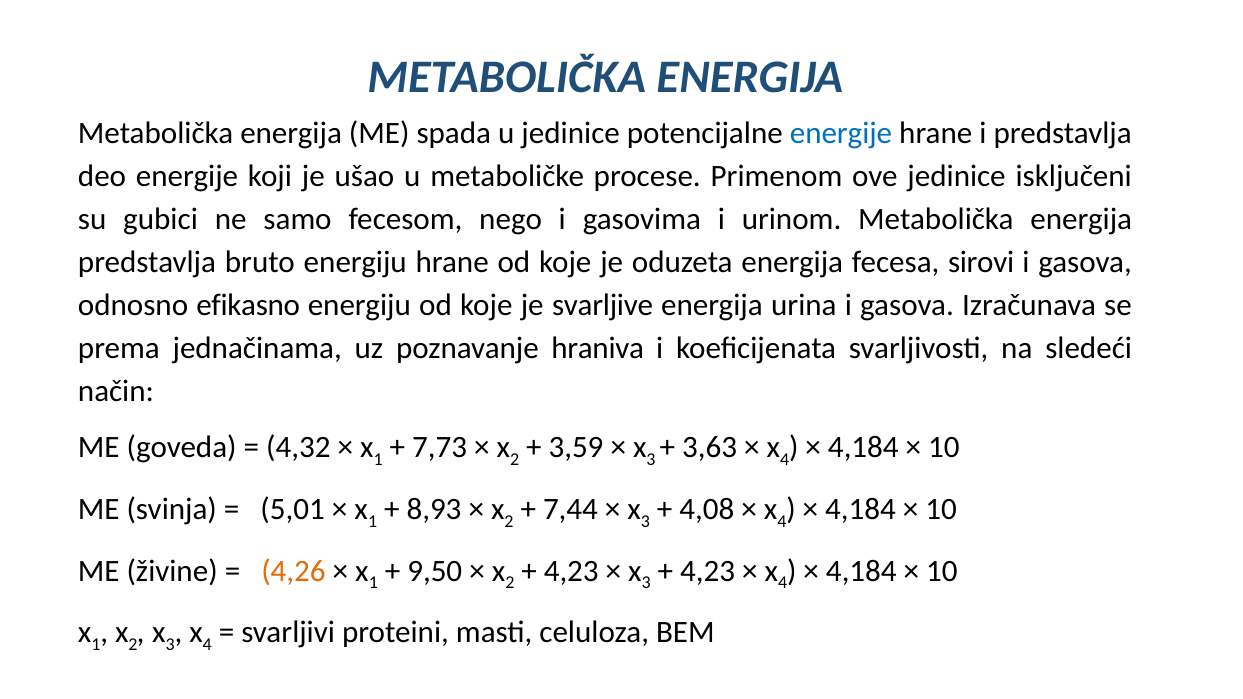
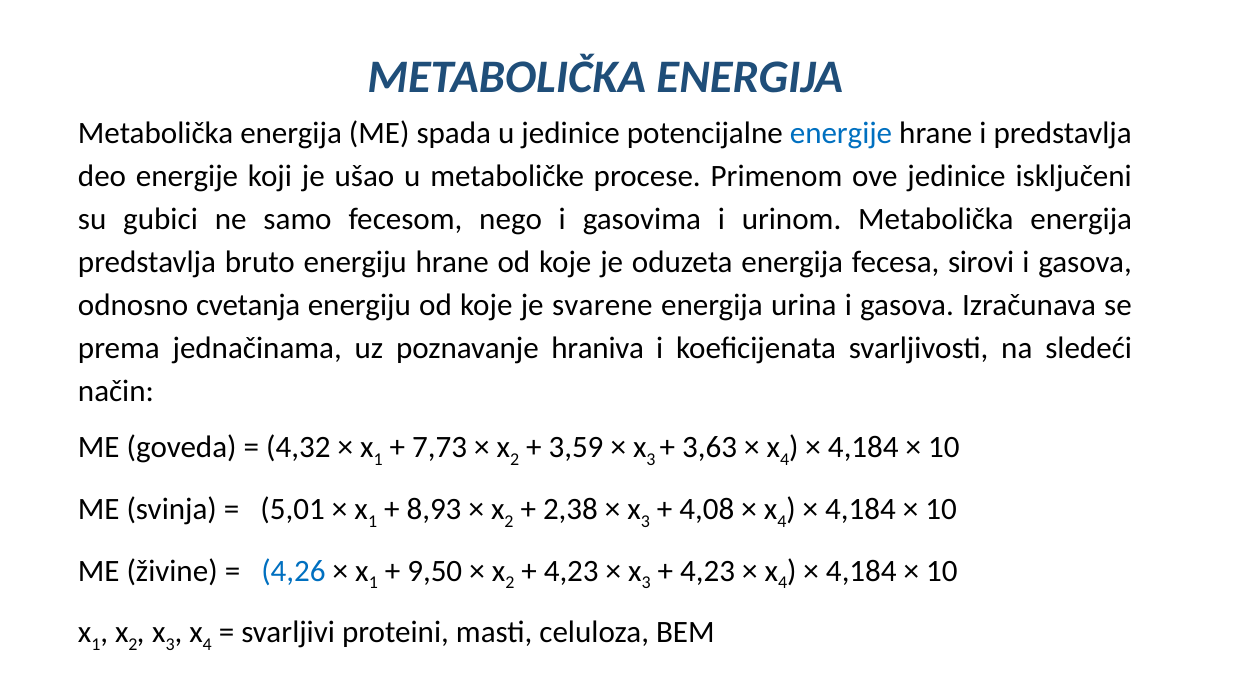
efikasno: efikasno -> cvetanja (248, 305)
svarljive: svarljive -> svarene (602, 305)
7,44: 7,44 -> 2,38 (570, 509)
4,26 colour: orange -> blue (293, 571)
